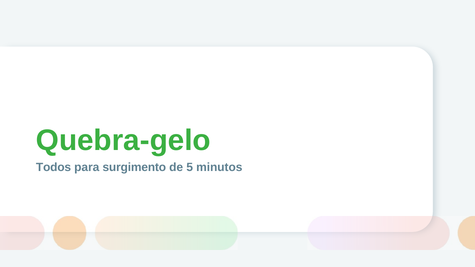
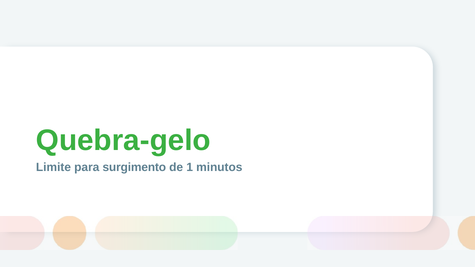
Todos: Todos -> Limite (53, 167)
5: 5 -> 1 (190, 167)
